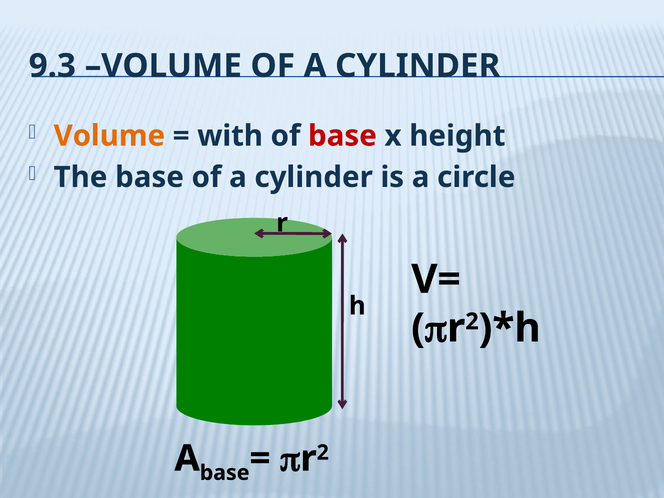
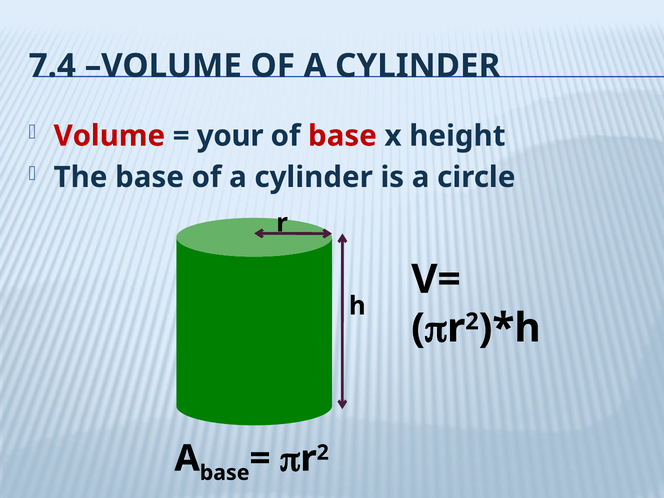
9.3: 9.3 -> 7.4 (52, 66)
Volume colour: orange -> red (109, 136)
with: with -> your (230, 136)
